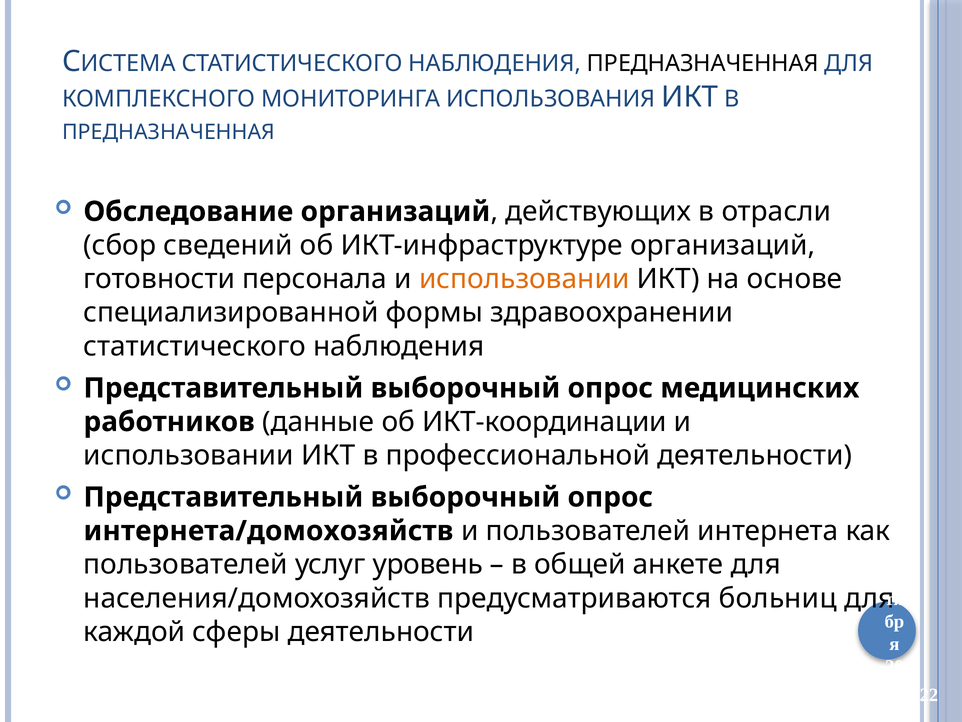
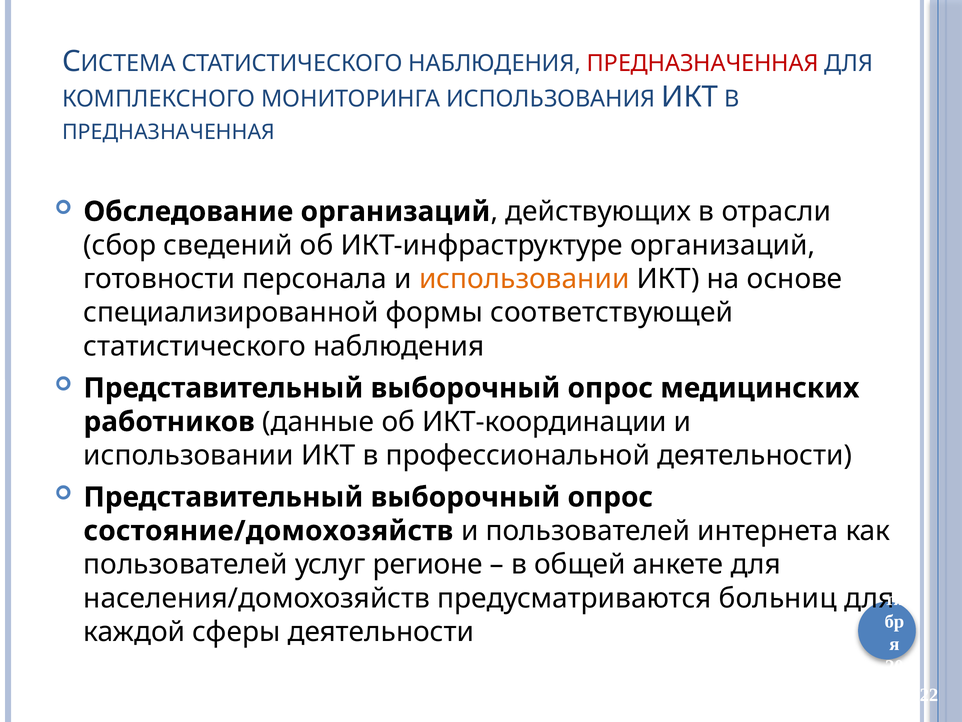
ПРЕДНАЗНАЧЕННАЯ colour: black -> red (703, 63)
здравоохранении: здравоохранении -> соответствующей (612, 313)
интернета/домохозяйств: интернета/домохозяйств -> состояние/домохозяйств (268, 531)
уровень: уровень -> регионе (428, 564)
